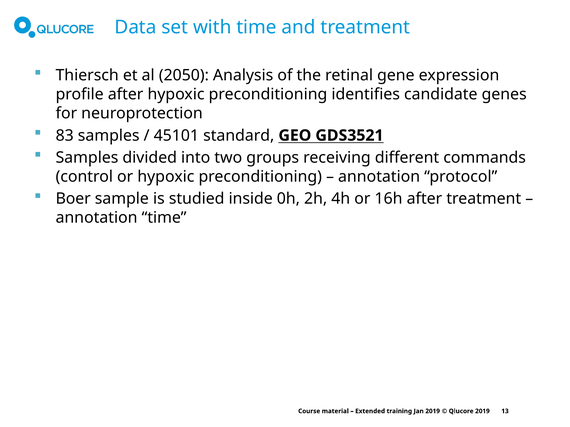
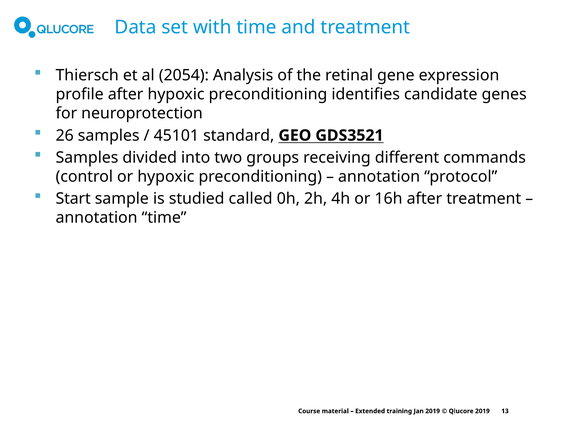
2050: 2050 -> 2054 (184, 75)
83: 83 -> 26 (65, 136)
Boer: Boer -> Start (73, 199)
inside: inside -> called (251, 199)
